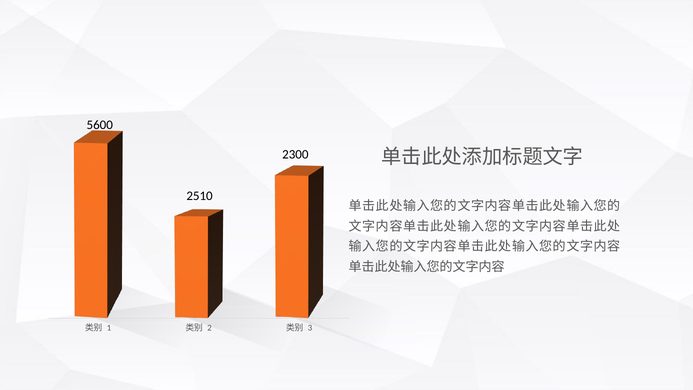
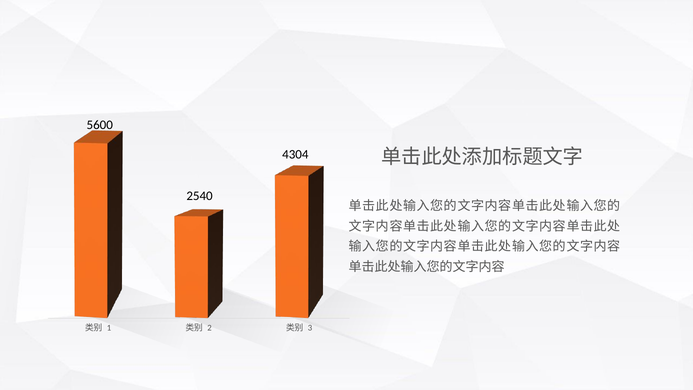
2300: 2300 -> 4304 (295, 154)
2510: 2510 -> 2540 (200, 196)
